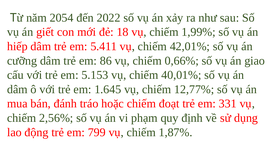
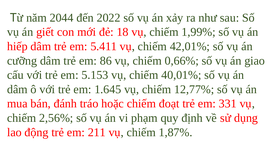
2054: 2054 -> 2044 (62, 18)
799: 799 -> 211 (97, 132)
